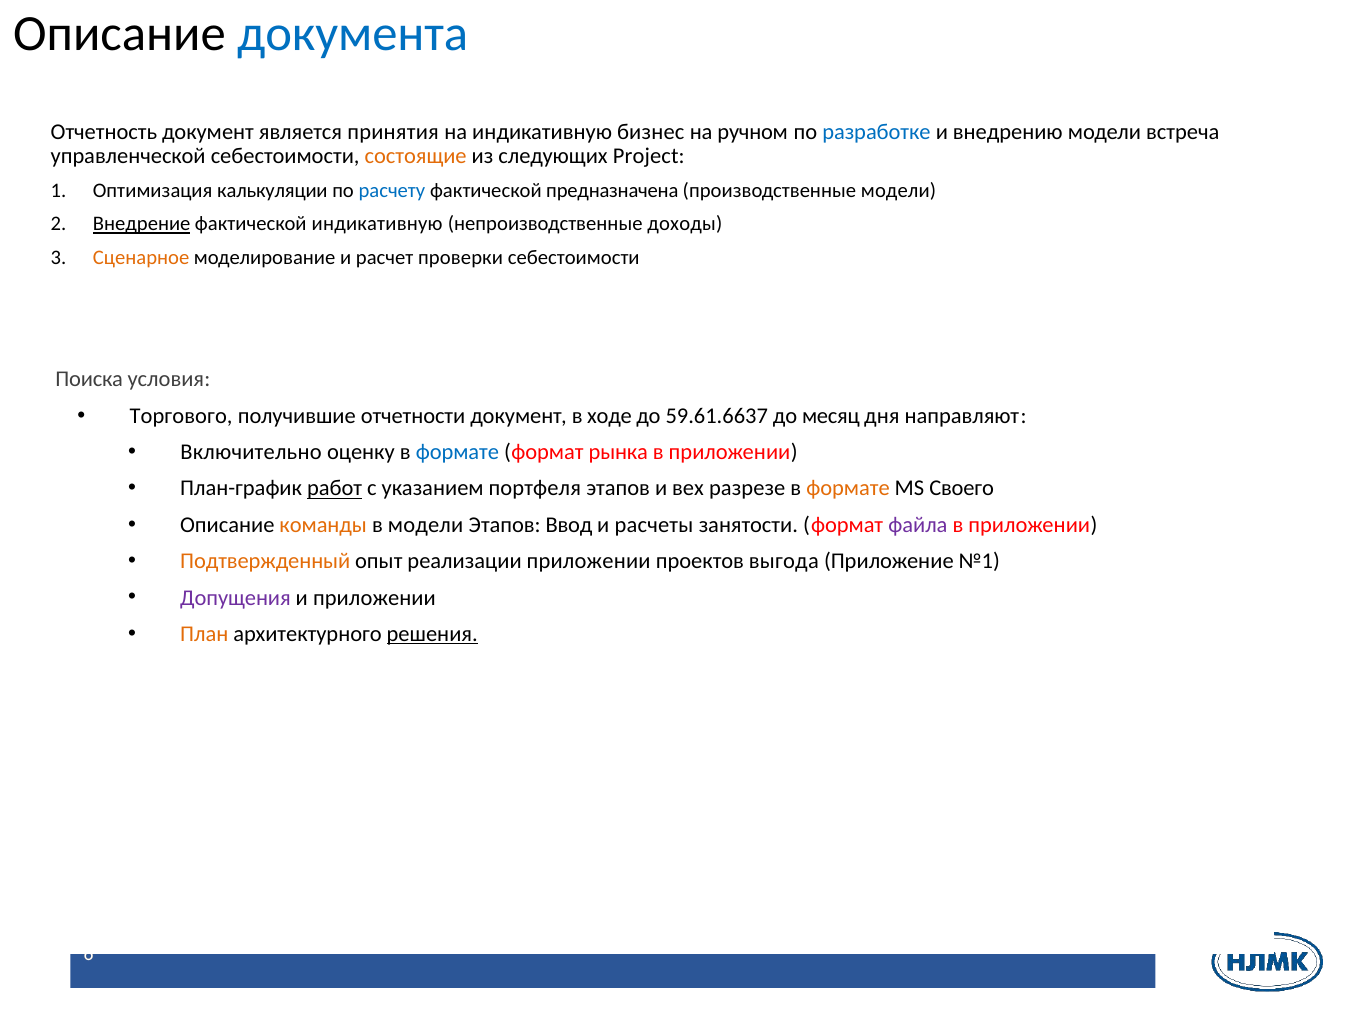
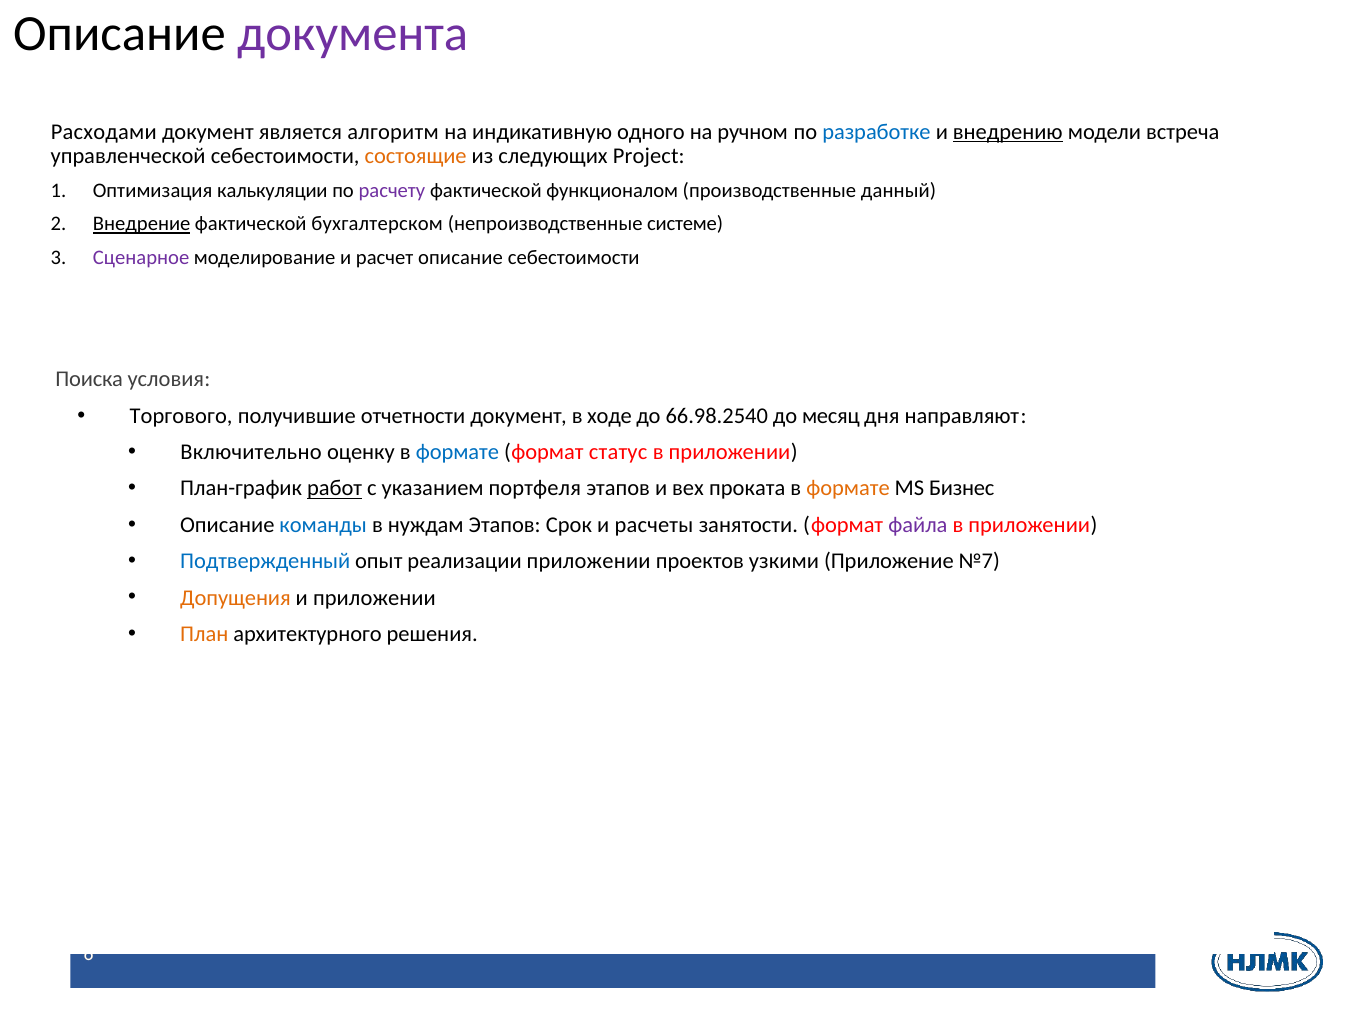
документа colour: blue -> purple (353, 34)
Отчетность: Отчетность -> Расходами (104, 132)
принятия: принятия -> алгоритм (393, 132)
бизнес: бизнес -> одного (651, 132)
внедрению underline: none -> present (1008, 132)
расчету colour: blue -> purple (392, 191)
предназначена: предназначена -> функционалом (612, 191)
производственные модели: модели -> данный (899, 191)
фактической индикативную: индикативную -> бухгалтерском (377, 224)
доходы: доходы -> системе (685, 224)
Сценарное colour: orange -> purple (141, 258)
расчет проверки: проверки -> описание (461, 258)
59.61.6637: 59.61.6637 -> 66.98.2540 (717, 416)
рынка: рынка -> статус (618, 452)
разрезе: разрезе -> проката (747, 489)
Своего: Своего -> Бизнес (962, 489)
команды colour: orange -> blue (323, 525)
в модели: модели -> нуждам (426, 525)
Ввод: Ввод -> Срок (569, 525)
Подтвержденный colour: orange -> blue (265, 561)
выгода: выгода -> узкими (784, 561)
№1: №1 -> №7 (979, 561)
Допущения colour: purple -> orange (235, 598)
решения underline: present -> none (432, 634)
